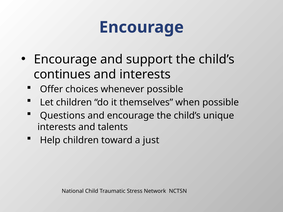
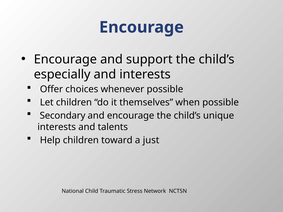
continues: continues -> especially (62, 74)
Questions: Questions -> Secondary (63, 116)
